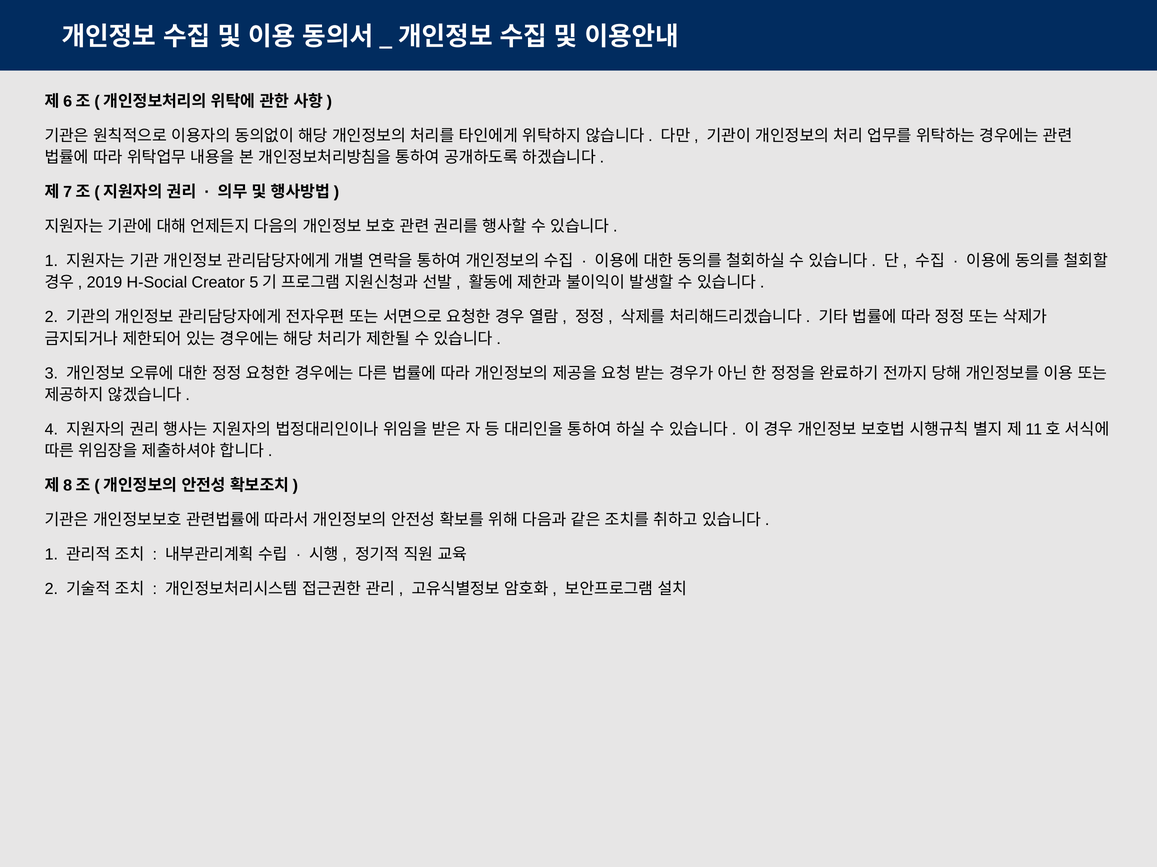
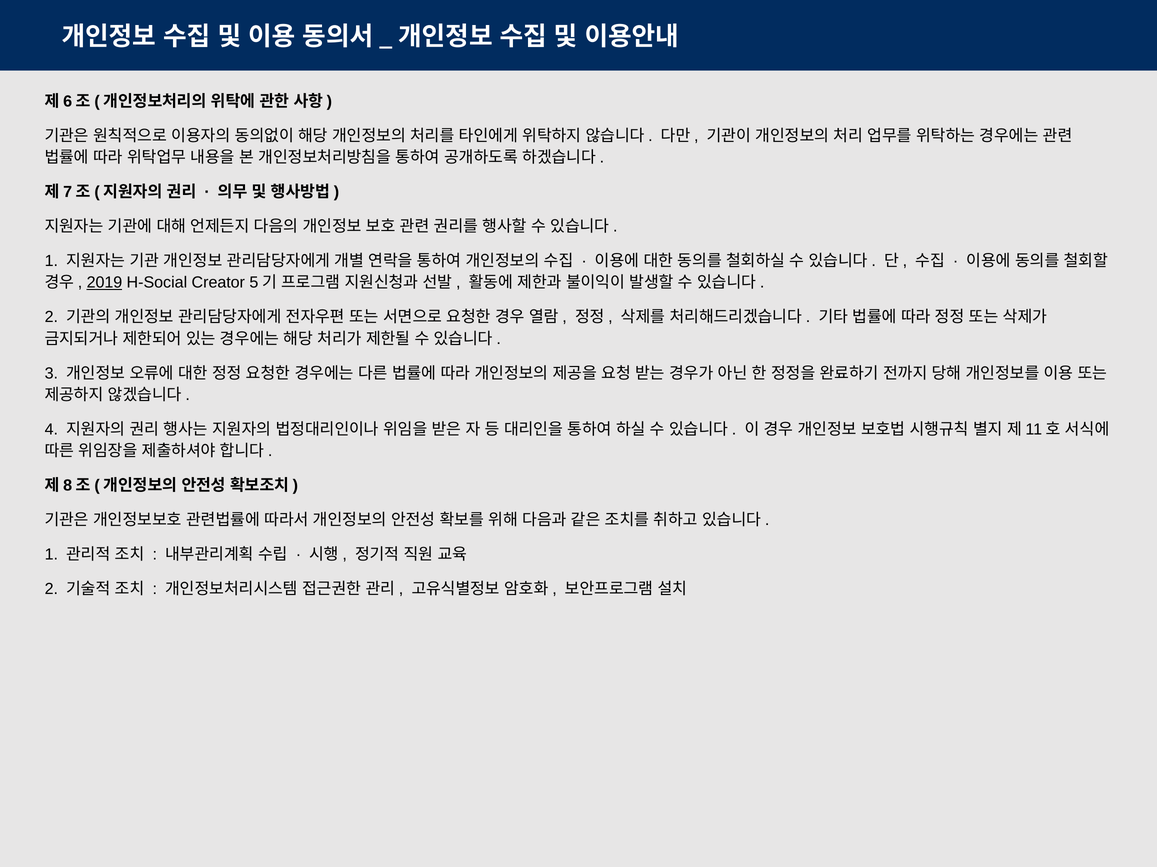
2019 underline: none -> present (104, 283)
